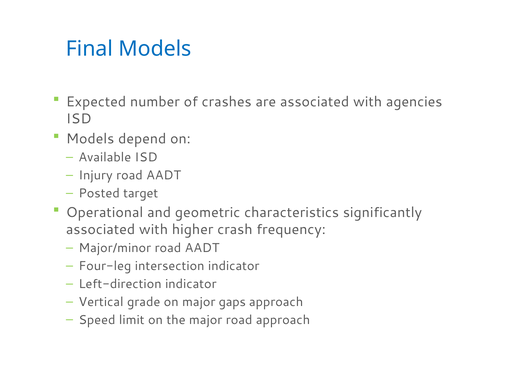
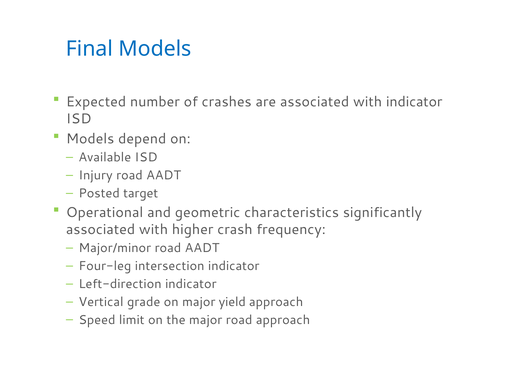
with agencies: agencies -> indicator (414, 101)
gaps: gaps -> yield (232, 301)
